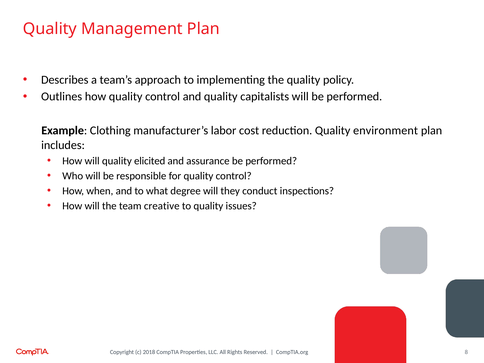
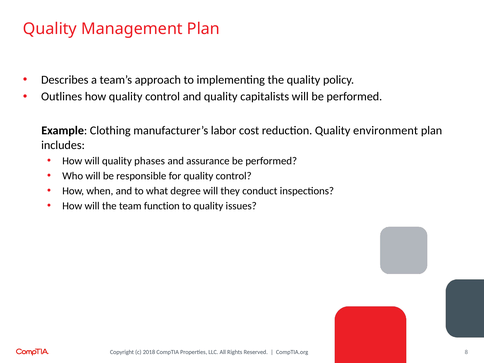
elicited: elicited -> phases (150, 161)
creative: creative -> function (162, 206)
